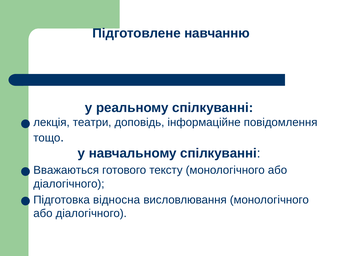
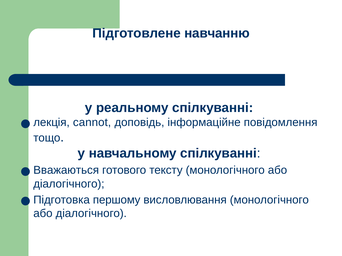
театри: театри -> cannot (92, 123)
відносна: відносна -> першому (117, 200)
